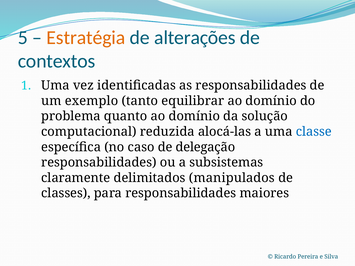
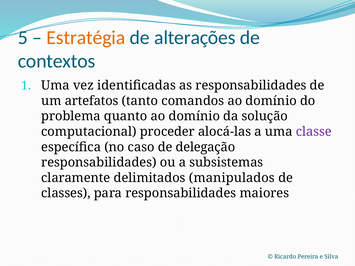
exemplo: exemplo -> artefatos (92, 101)
equilibrar: equilibrar -> comandos (193, 101)
reduzida: reduzida -> proceder (167, 132)
classe colour: blue -> purple (314, 132)
